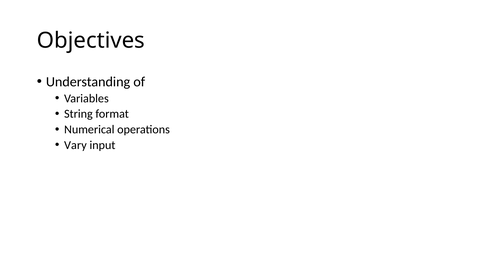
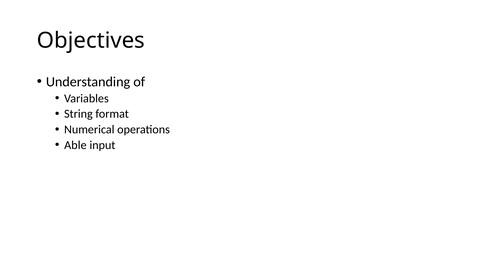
Vary: Vary -> Able (75, 145)
